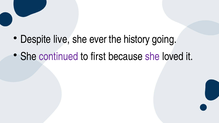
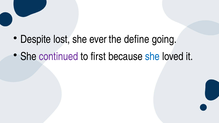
live: live -> lost (62, 39)
history: history -> define (137, 39)
she colour: purple -> blue (152, 56)
